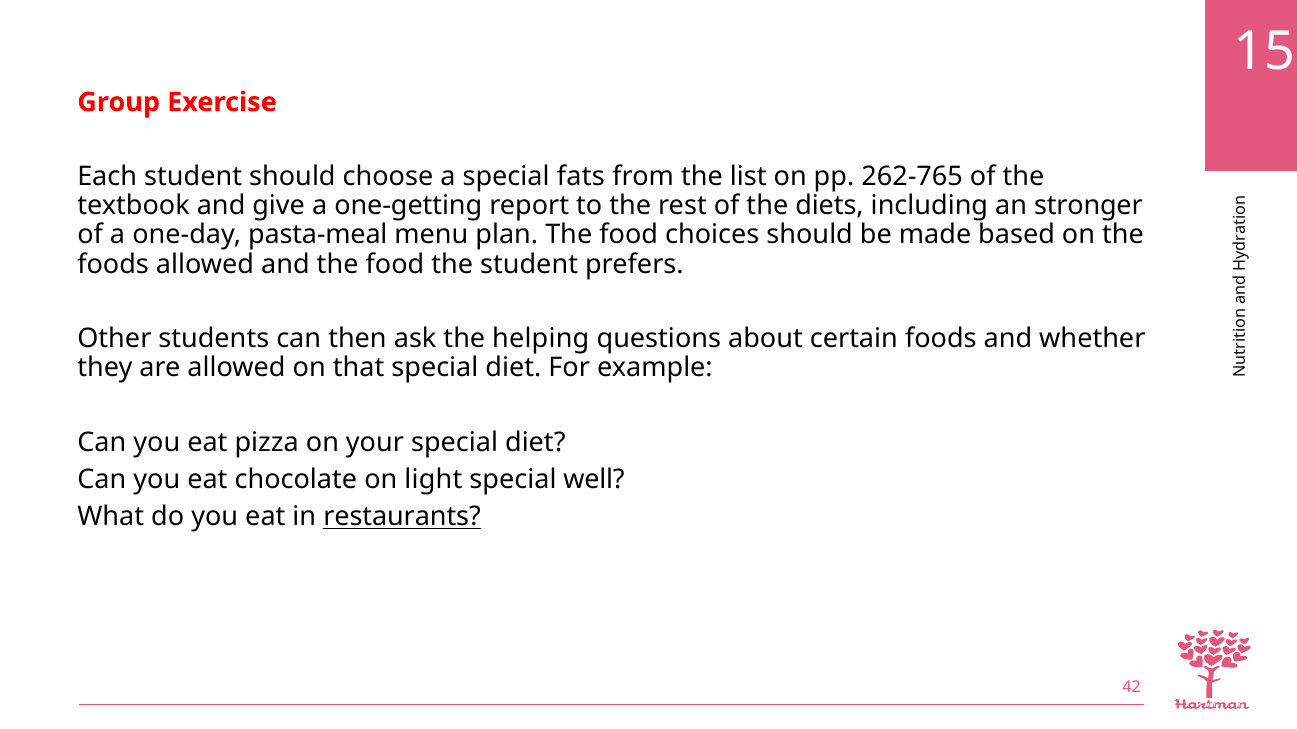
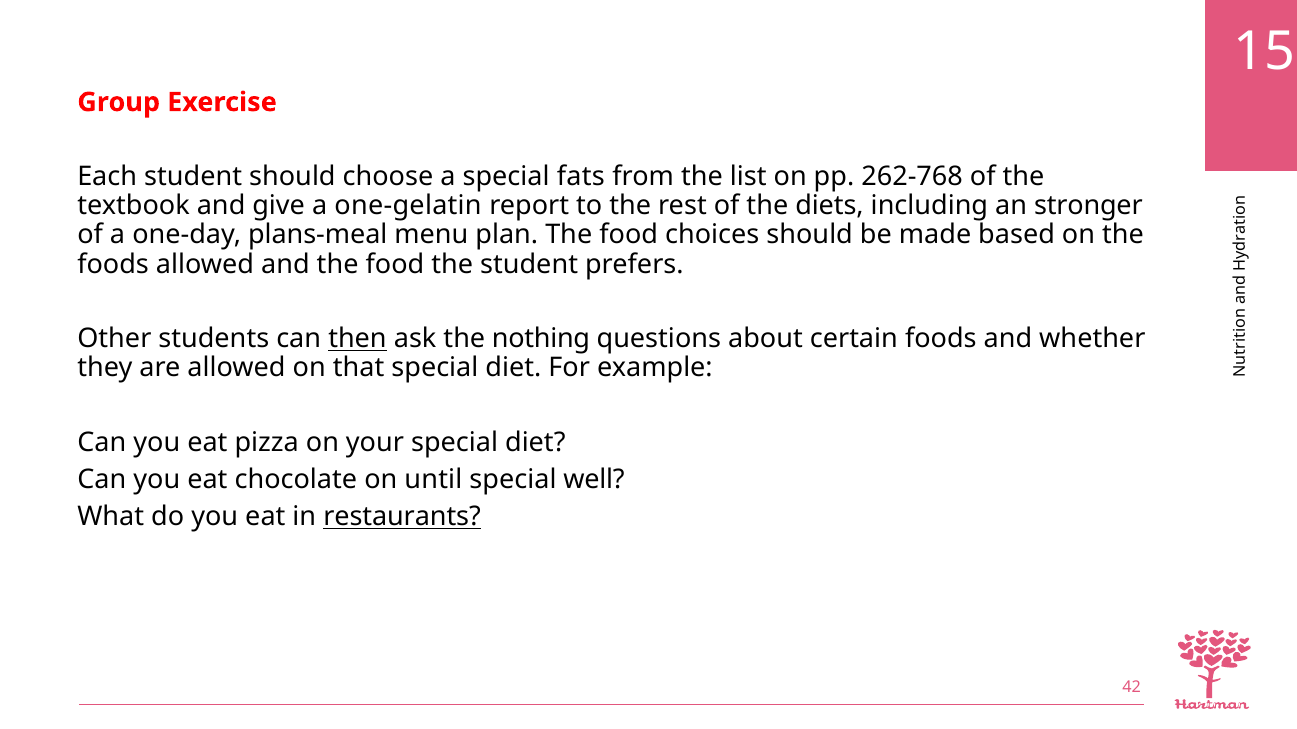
262-765: 262-765 -> 262-768 (912, 177)
one-getting: one-getting -> one-gelatin (408, 206)
pasta-meal: pasta-meal -> plans-meal (318, 235)
then underline: none -> present (357, 339)
helping: helping -> nothing (541, 339)
light: light -> until (433, 480)
